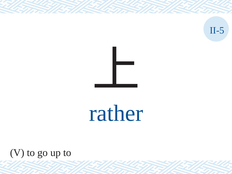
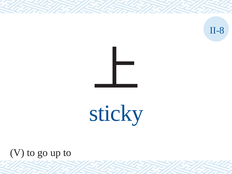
II-5: II-5 -> II-8 (217, 30)
rather: rather -> sticky (116, 113)
